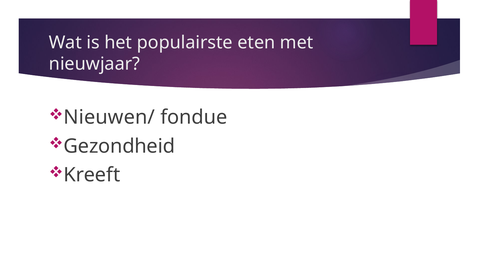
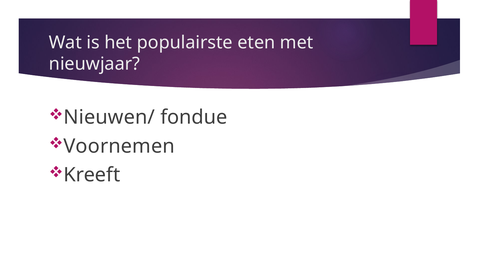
Gezondheid: Gezondheid -> Voornemen (119, 146)
